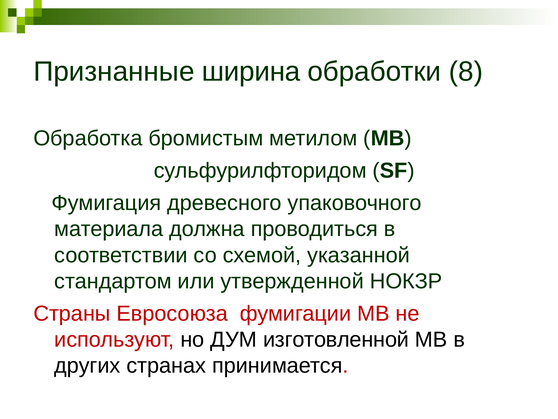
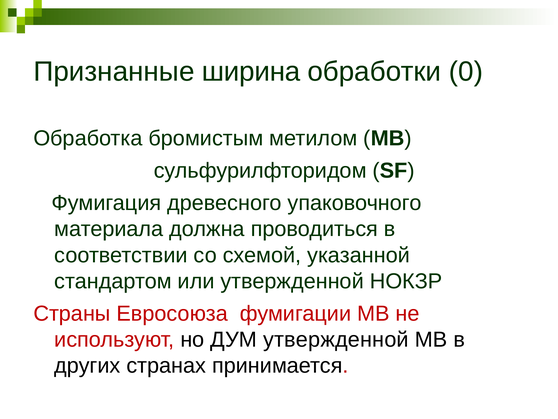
8: 8 -> 0 (466, 72)
ДУМ изготовленной: изготовленной -> утвержденной (336, 339)
